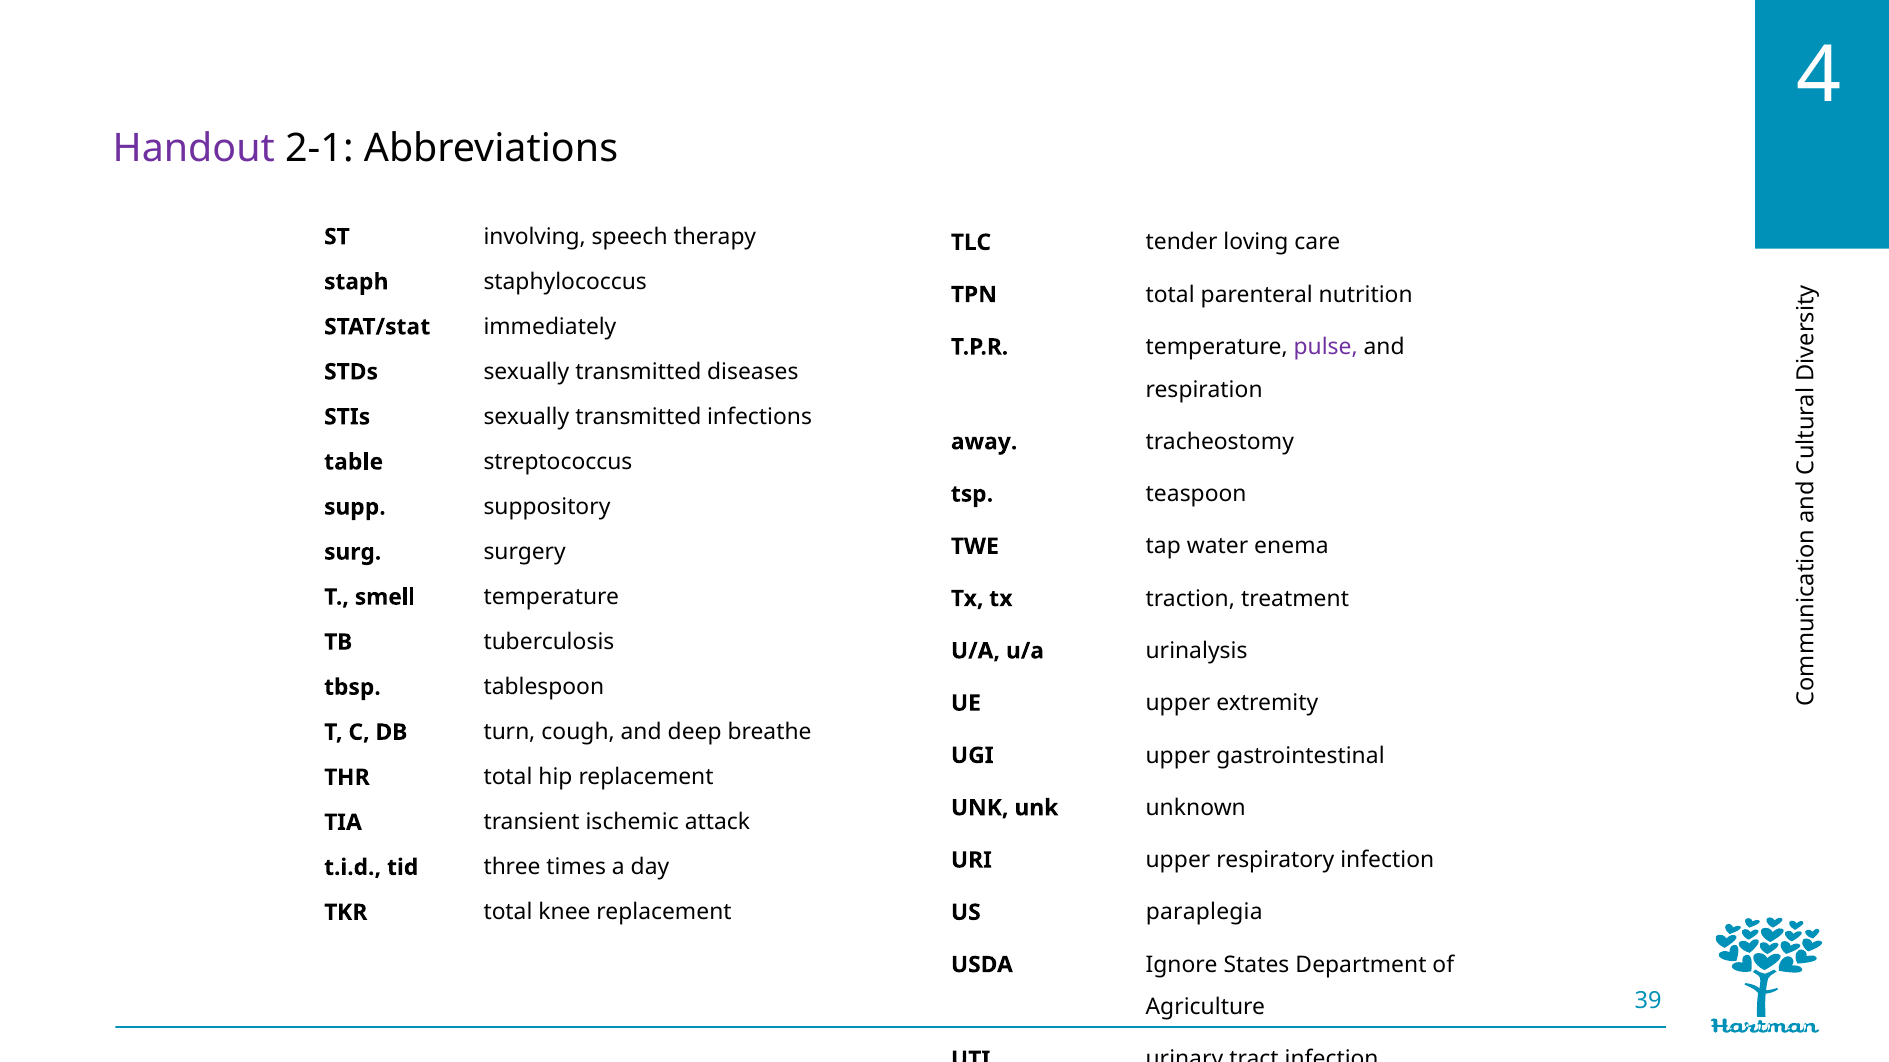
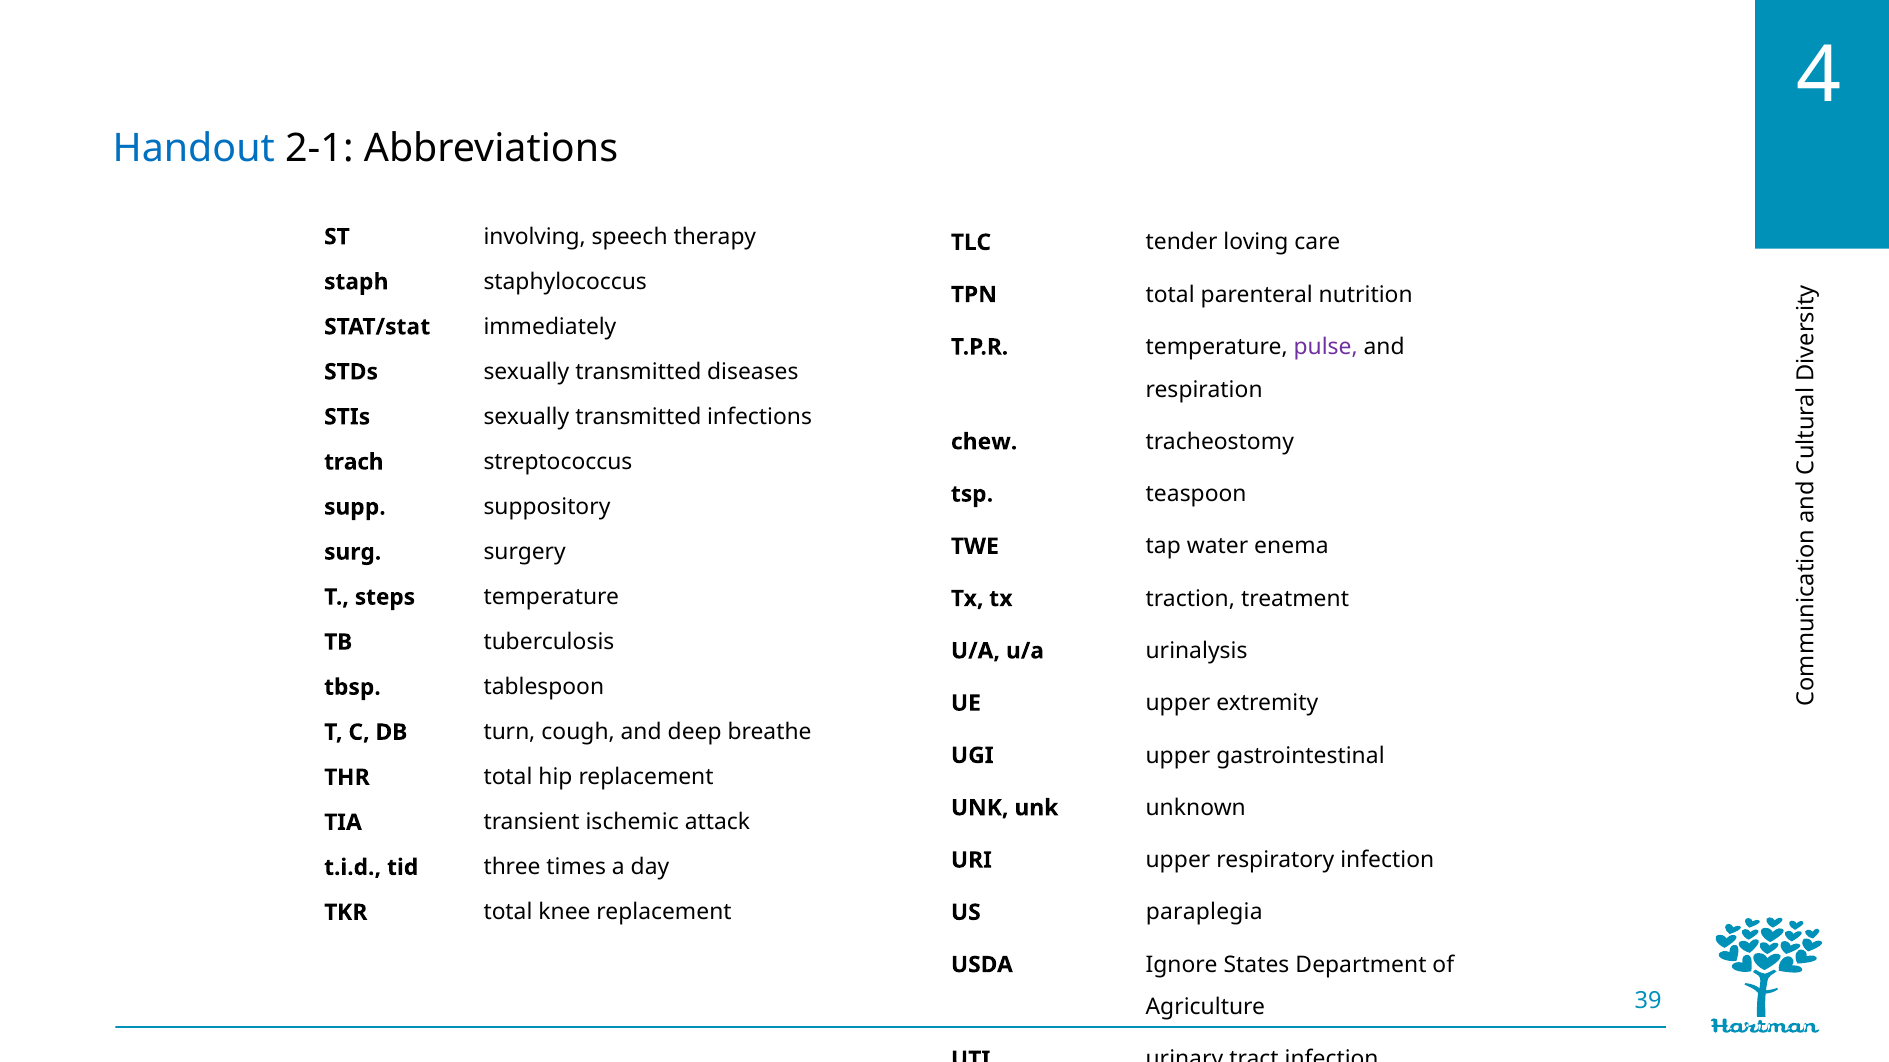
Handout colour: purple -> blue (194, 149)
away: away -> chew (984, 442)
table: table -> trach (354, 462)
smell: smell -> steps (385, 597)
